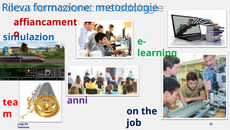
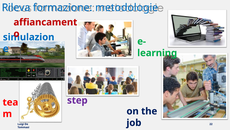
anni: anni -> step (77, 100)
